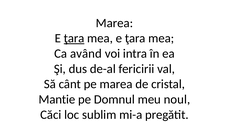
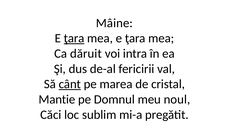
Marea: Marea -> Mâine (114, 23)
având: având -> dăruit (86, 53)
cânt underline: none -> present (70, 84)
